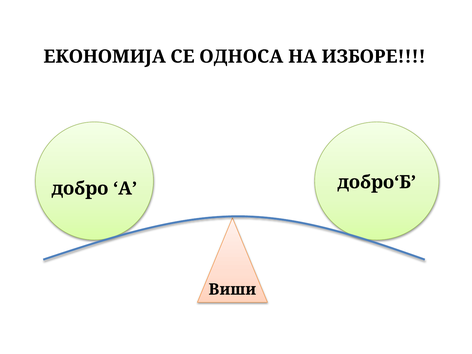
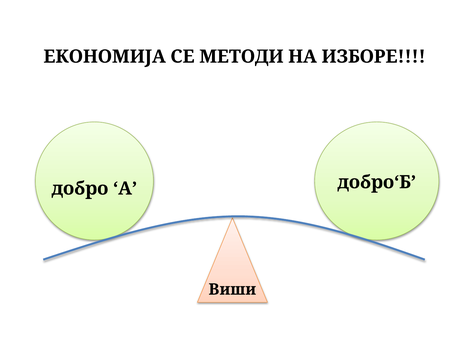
ОДНОСА: ОДНОСА -> МЕТОДИ (241, 57)
